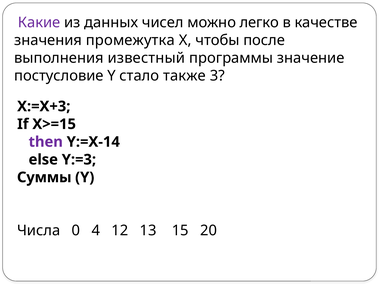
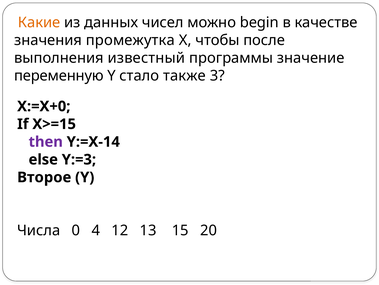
Какие colour: purple -> orange (39, 23)
легко: легко -> begin (259, 23)
постусловие: постусловие -> переменную (59, 76)
X:=X+3: X:=X+3 -> X:=X+0 (44, 106)
Суммы: Суммы -> Второе (44, 177)
